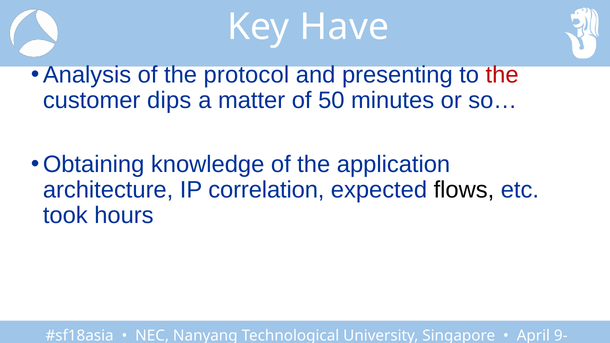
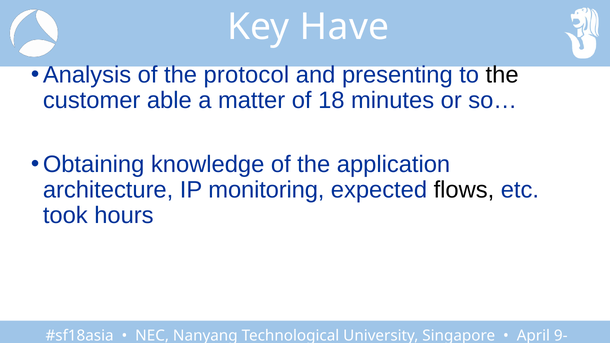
the colour: red -> black (502, 75)
dips: dips -> able (169, 100)
50: 50 -> 18 (331, 100)
correlation: correlation -> monitoring (266, 190)
